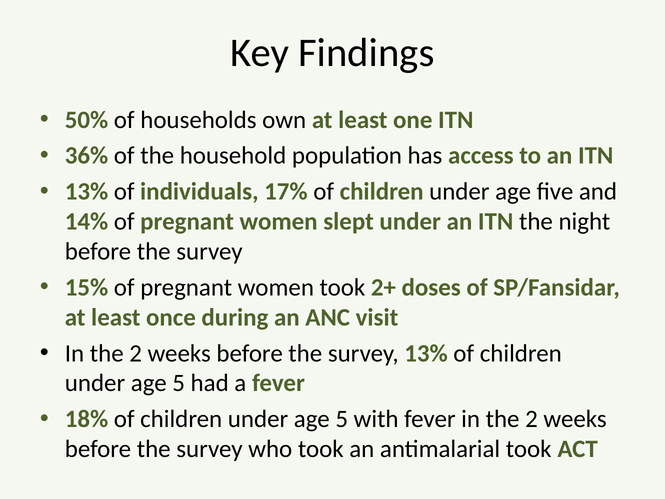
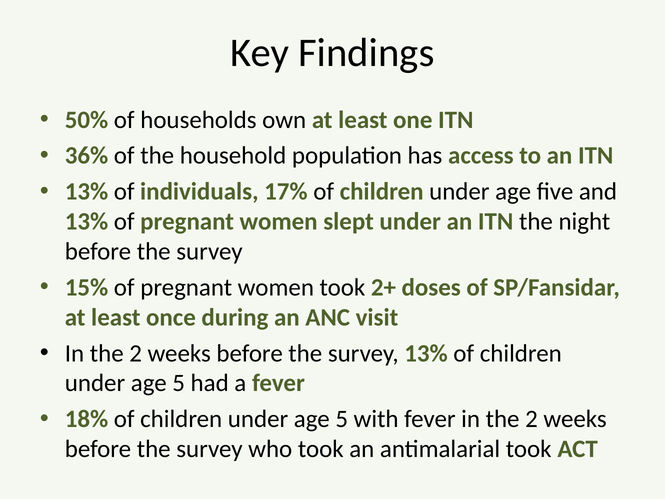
14%: 14% -> 13% (87, 221)
